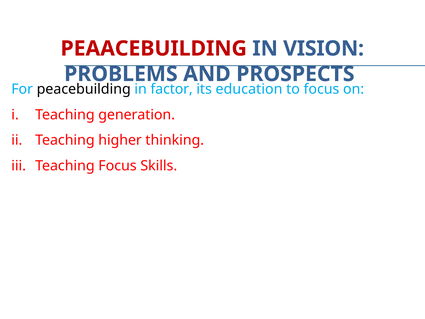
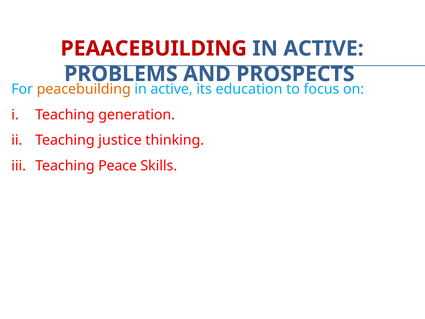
VISION: VISION -> ACTIVE (324, 49)
peacebuilding colour: black -> orange (84, 89)
factor: factor -> active (172, 89)
higher: higher -> justice (120, 140)
Teaching Focus: Focus -> Peace (118, 166)
